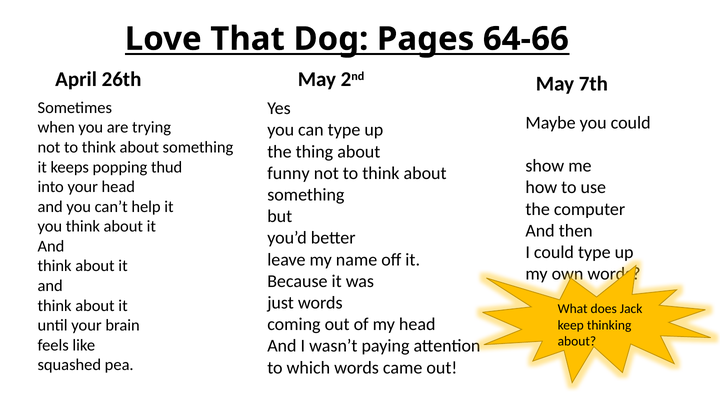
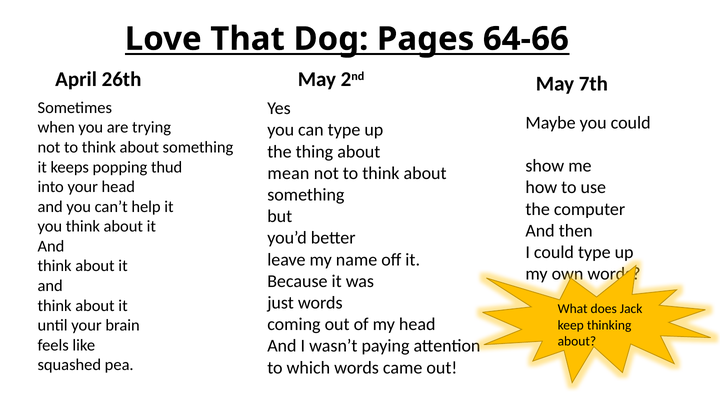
funny: funny -> mean (288, 173)
